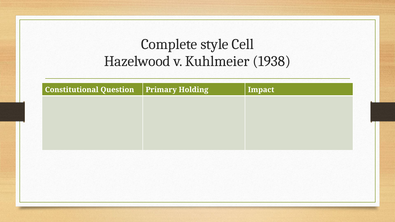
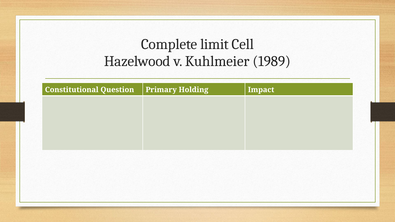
style: style -> limit (215, 44)
1938: 1938 -> 1989 (272, 61)
